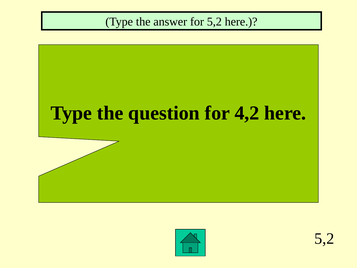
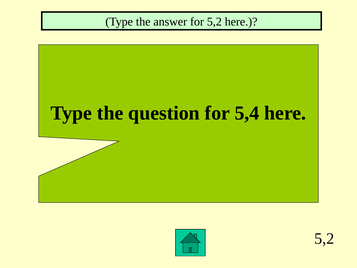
4,2: 4,2 -> 5,4 (247, 113)
